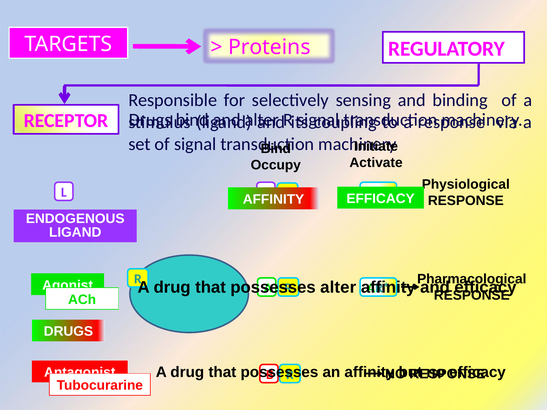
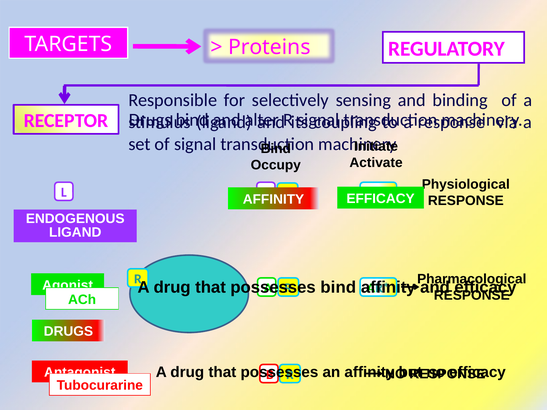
alter: alter -> bind (338, 287)
